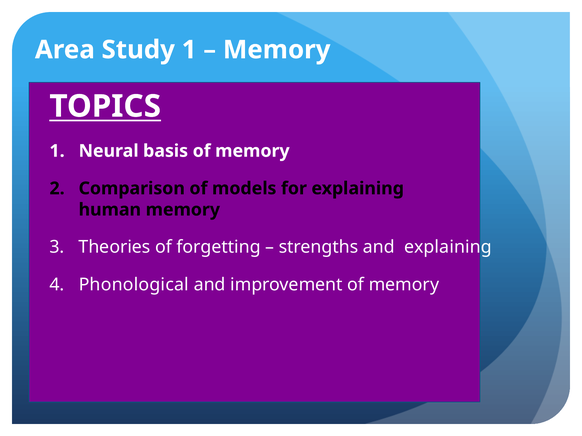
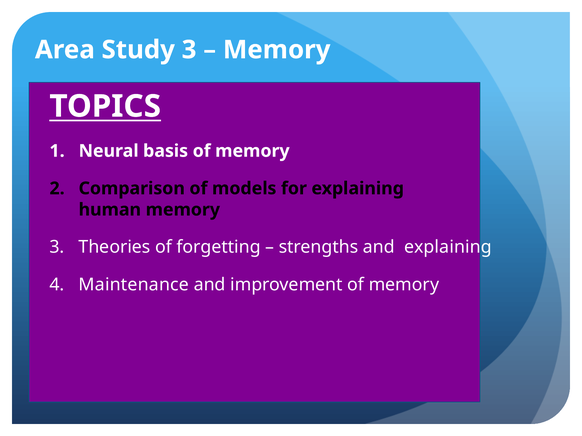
Study 1: 1 -> 3 (189, 50)
Phonological: Phonological -> Maintenance (134, 285)
